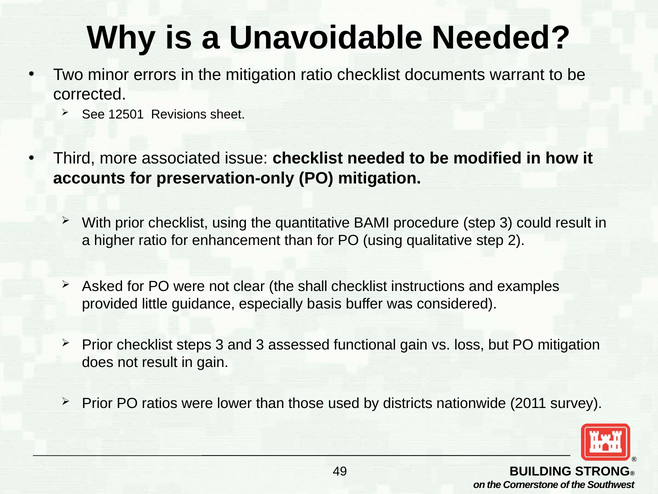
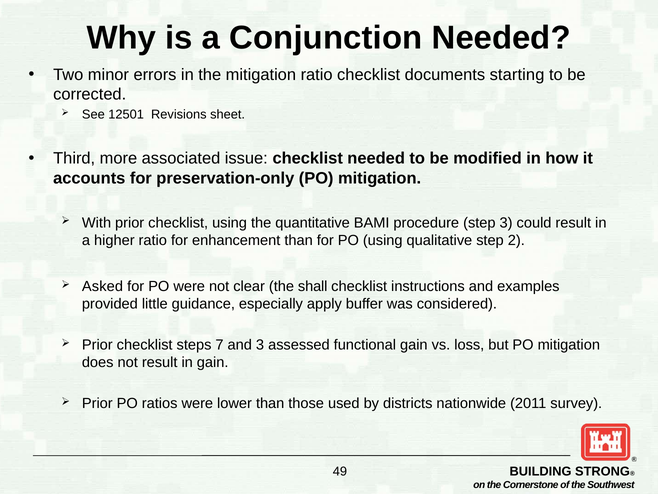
Unavoidable: Unavoidable -> Conjunction (326, 38)
warrant: warrant -> starting (517, 75)
basis: basis -> apply (324, 304)
steps 3: 3 -> 7 (220, 345)
